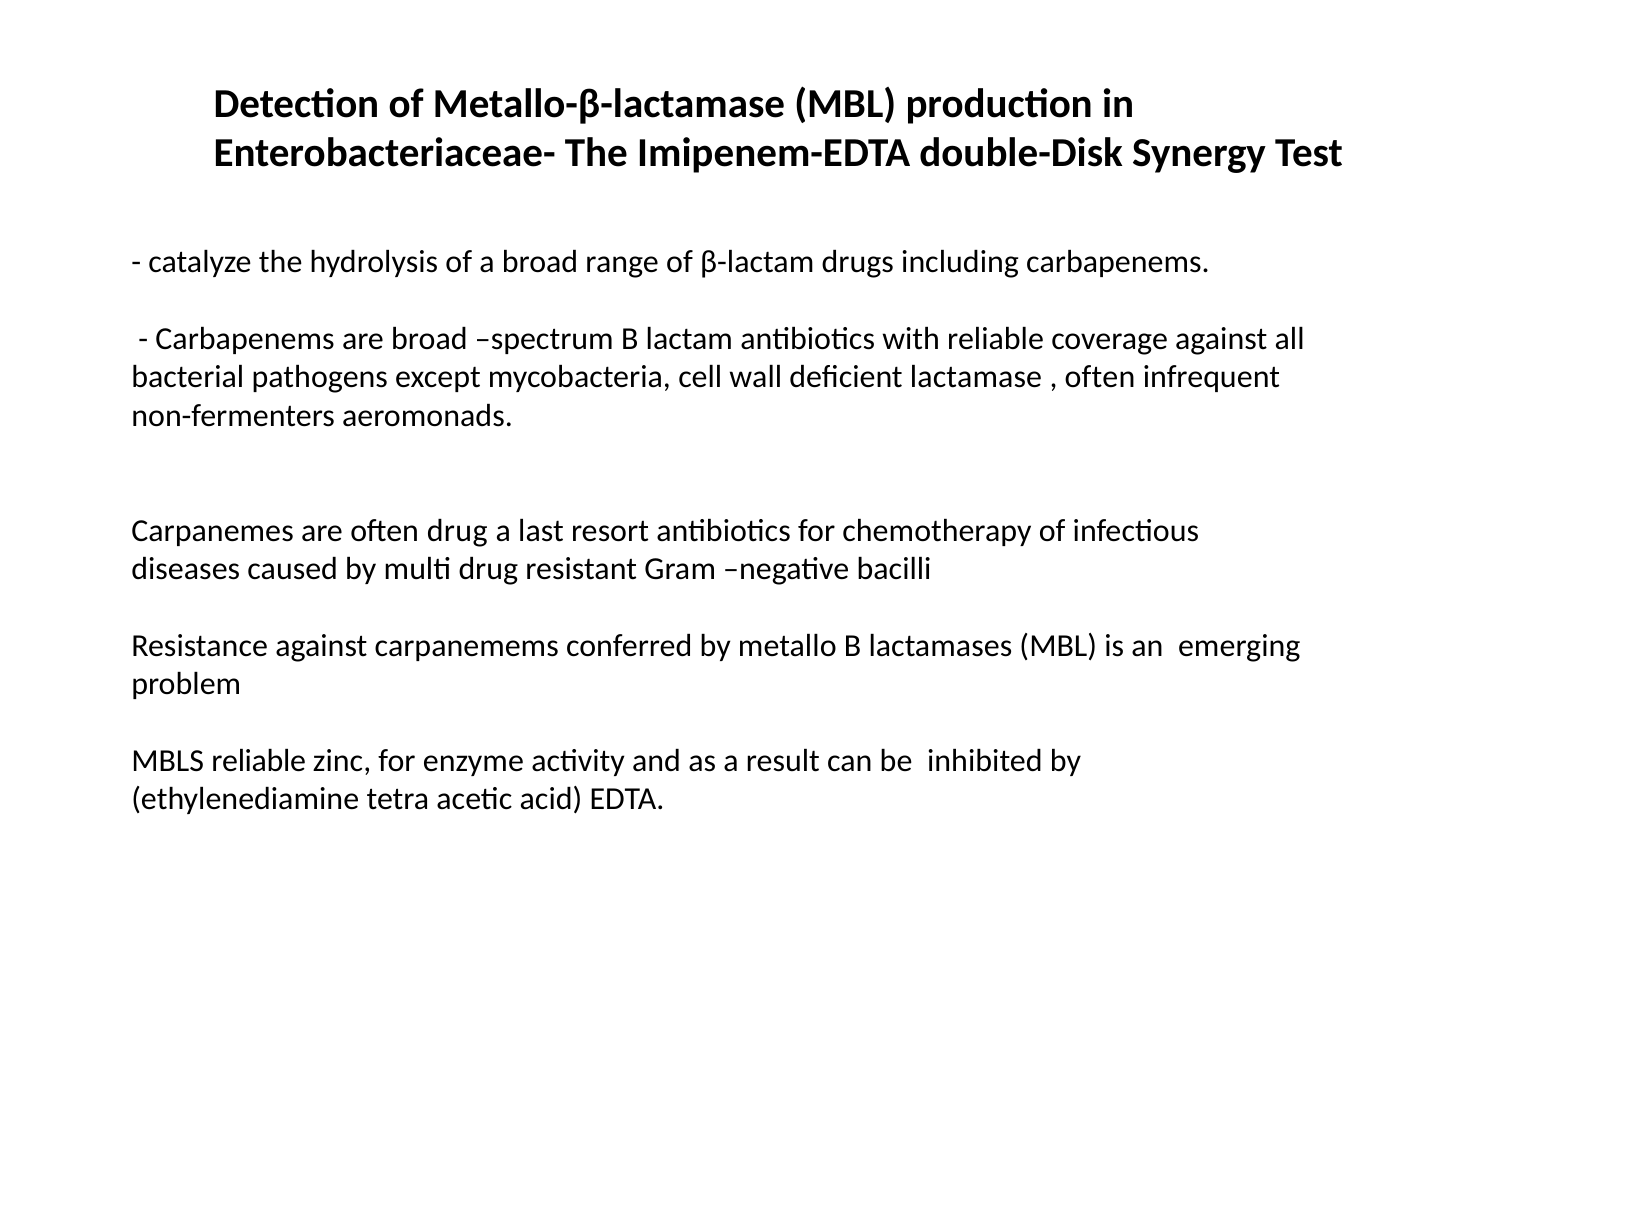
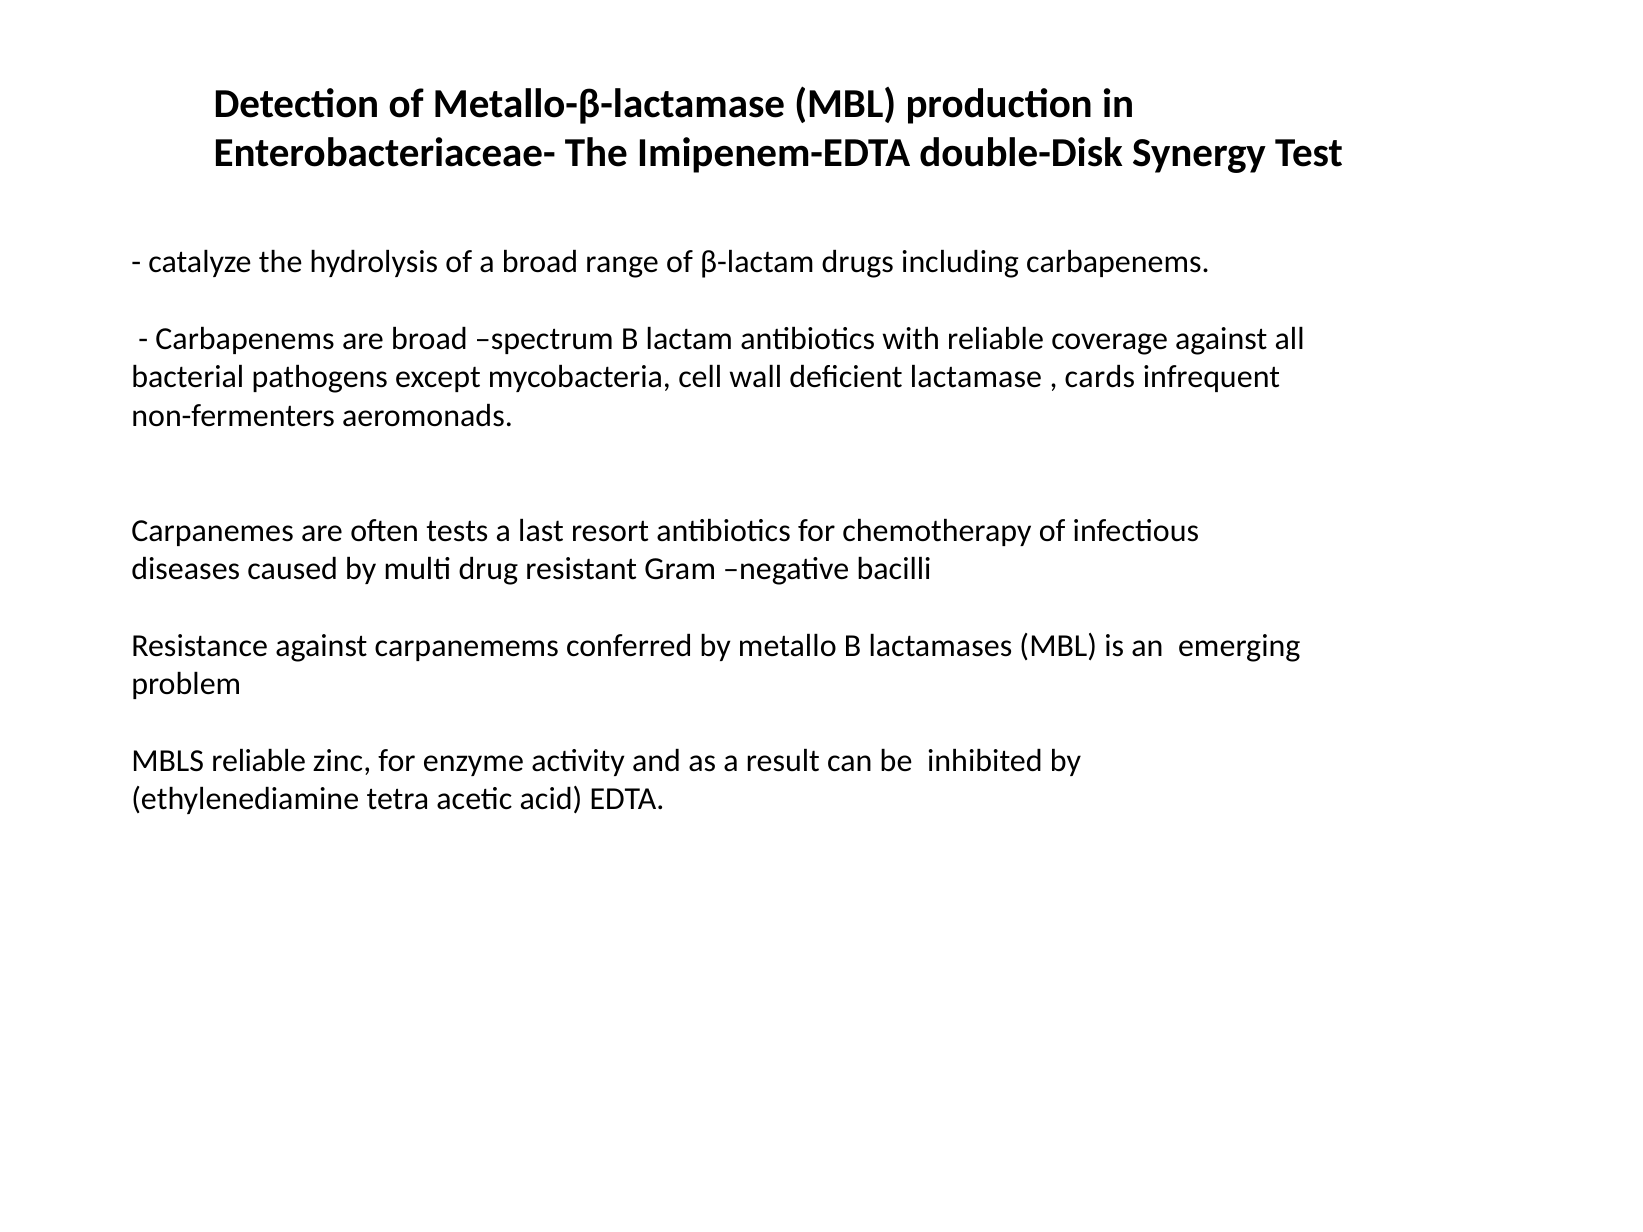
often: often -> cards (1100, 377)
often drug: drug -> tests (457, 531)
